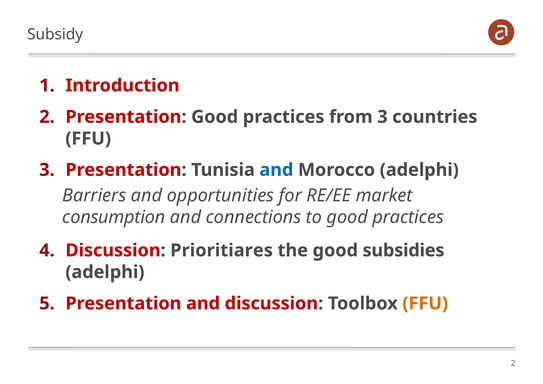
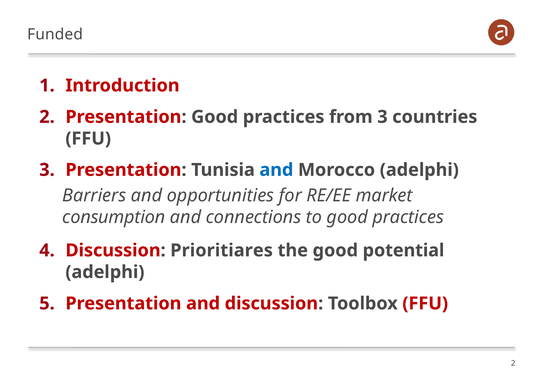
Subsidy: Subsidy -> Funded (55, 35)
subsidies: subsidies -> potential (403, 251)
FFU colour: orange -> red (425, 304)
